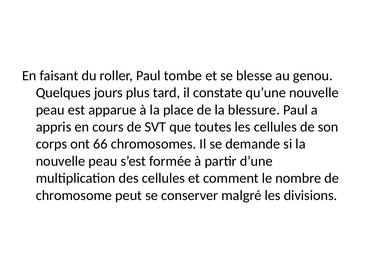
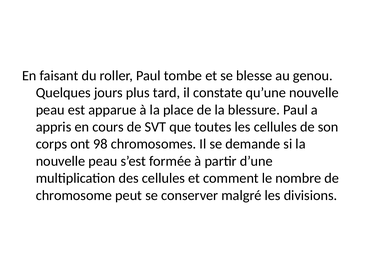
66: 66 -> 98 (100, 144)
